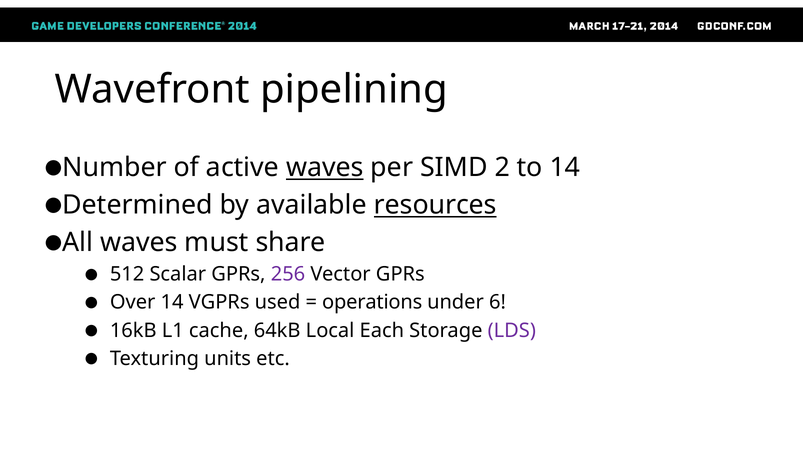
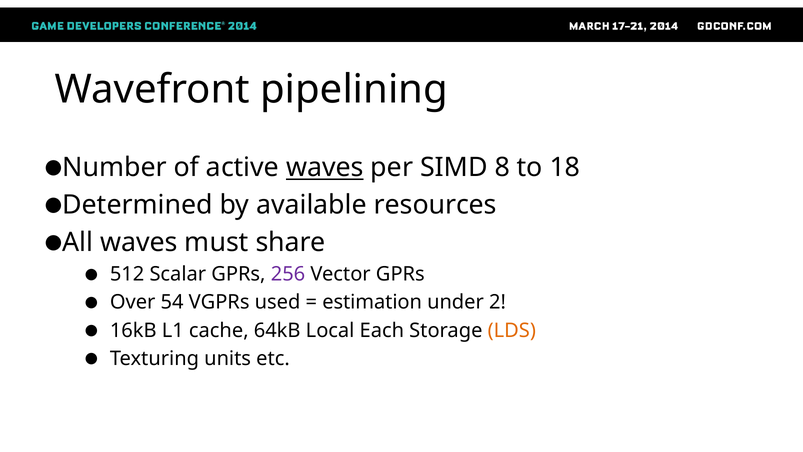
2: 2 -> 8 (502, 167)
to 14: 14 -> 18 (565, 167)
resources underline: present -> none (435, 205)
Over 14: 14 -> 54 (172, 302)
operations: operations -> estimation (372, 302)
6: 6 -> 2 (498, 302)
LDS colour: purple -> orange (512, 330)
